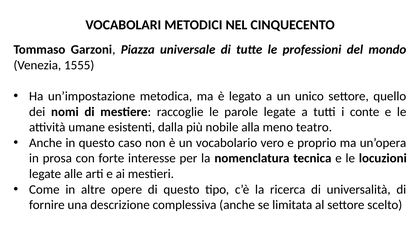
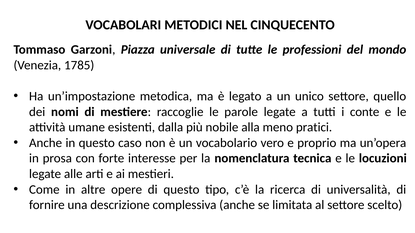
1555: 1555 -> 1785 (79, 65)
teatro: teatro -> pratici (314, 128)
